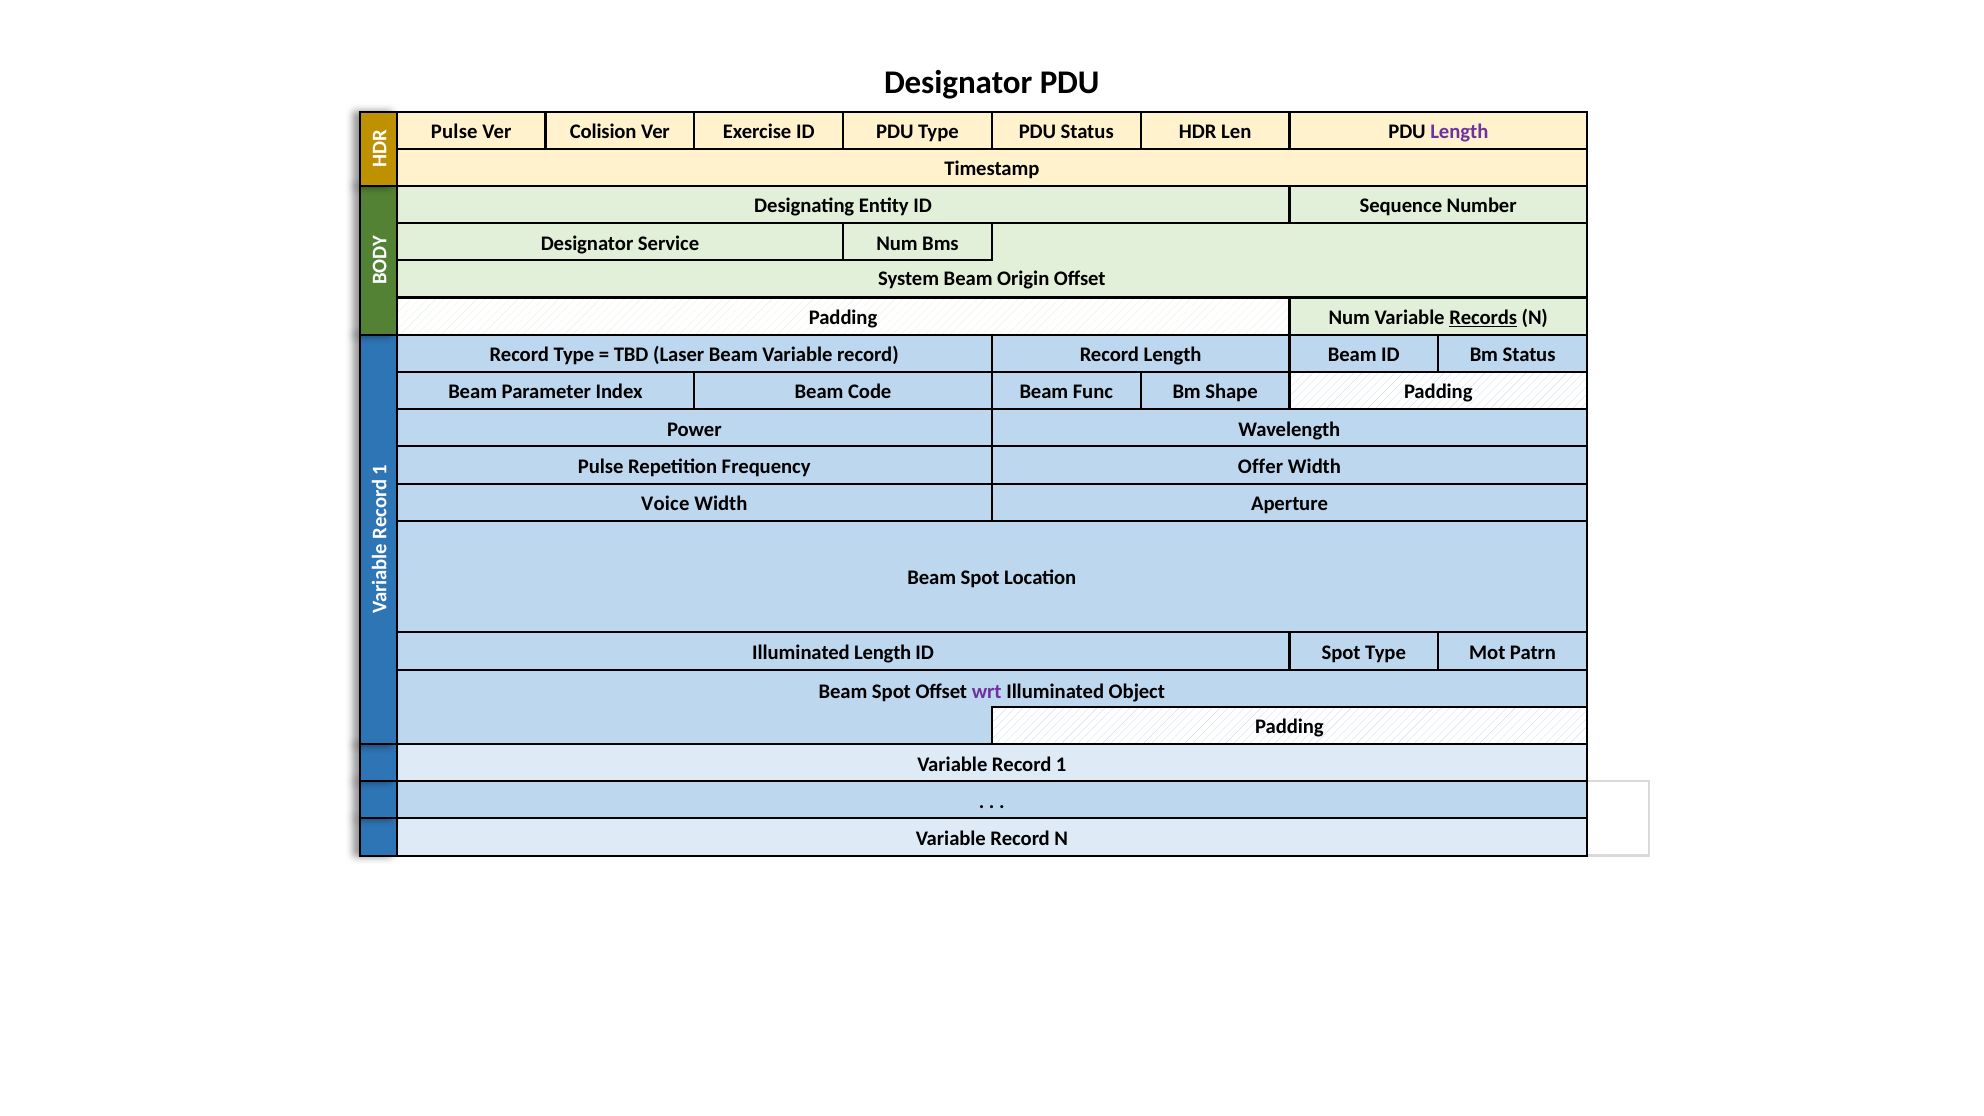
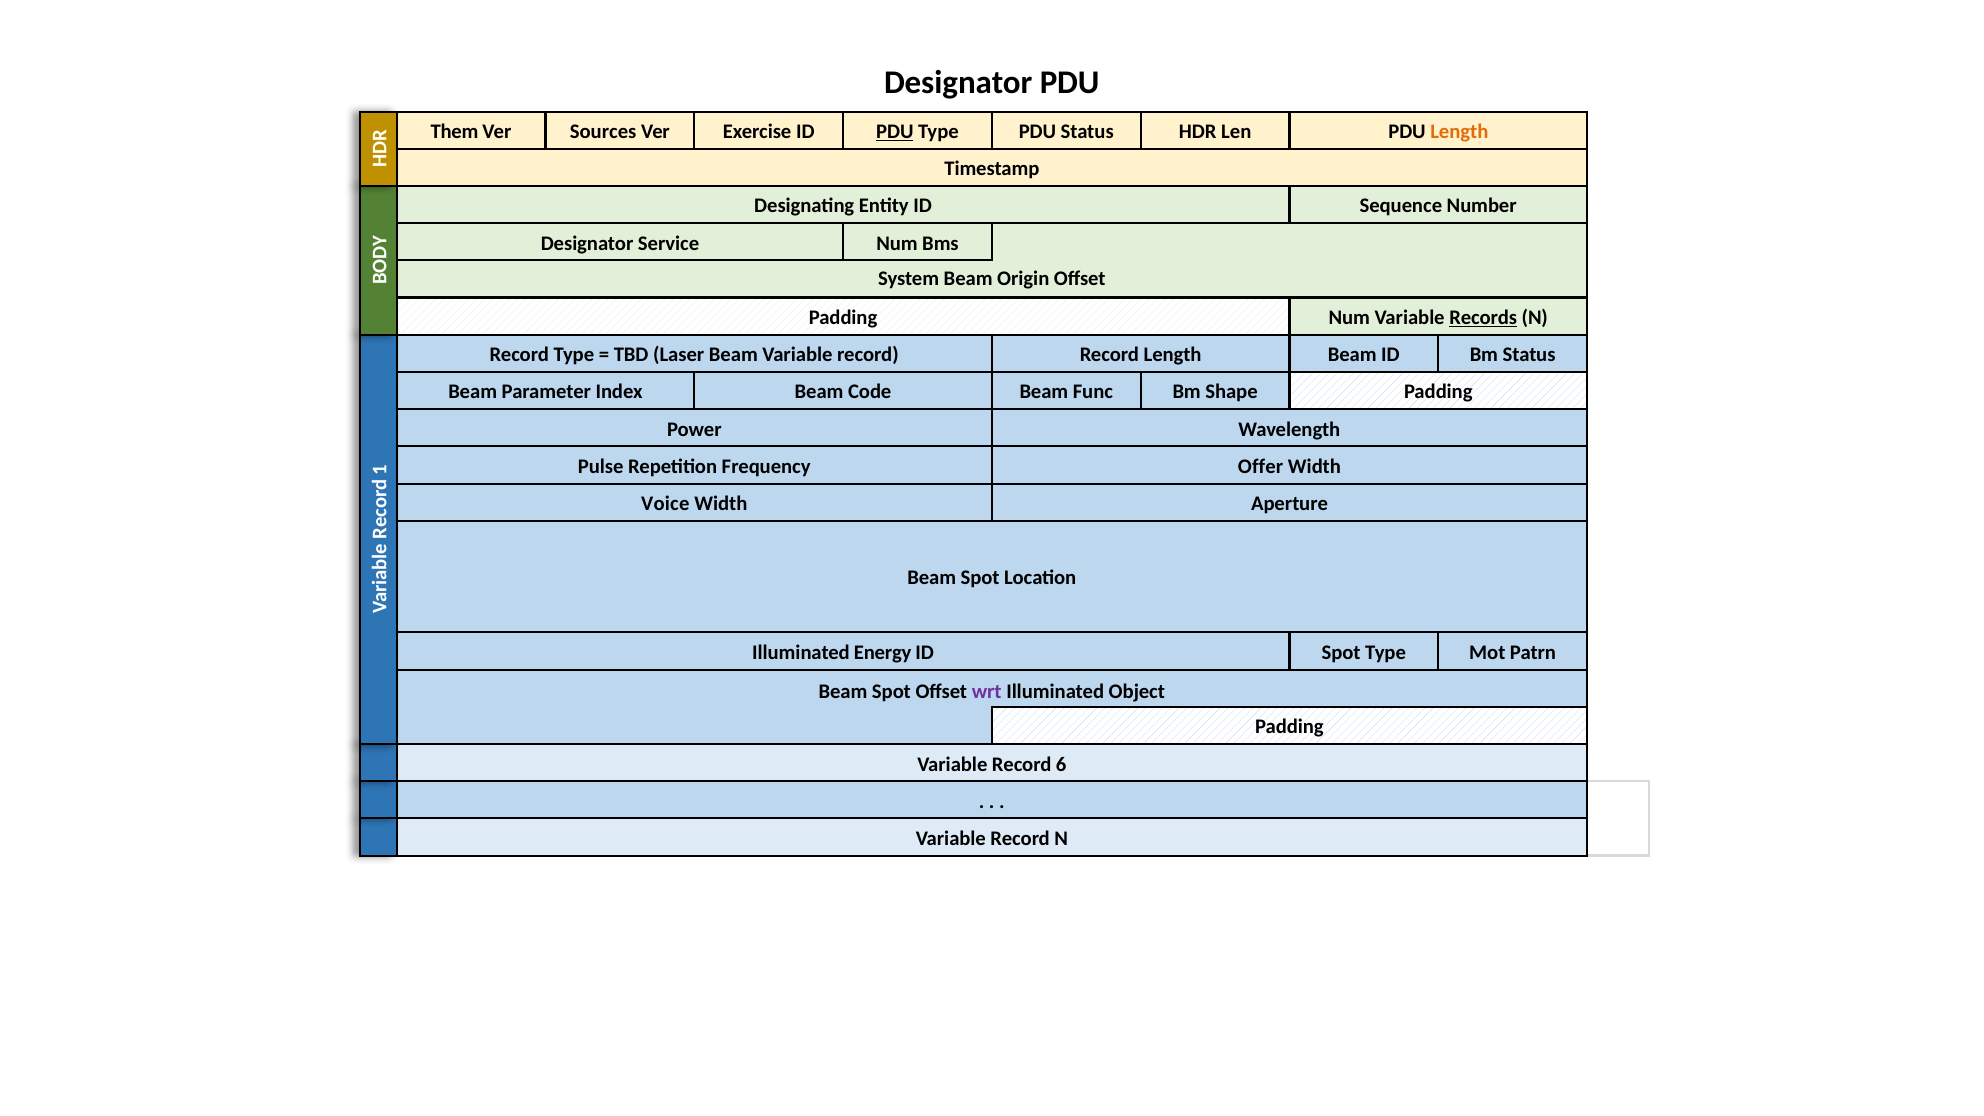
Pulse: Pulse -> Them (455, 132)
Colision: Colision -> Sources (603, 132)
PDU underline: none -> present (895, 132)
Length colour: purple -> orange (1459, 132)
Illuminated Length: Length -> Energy (883, 652)
Record 1: 1 -> 6 (1061, 765)
